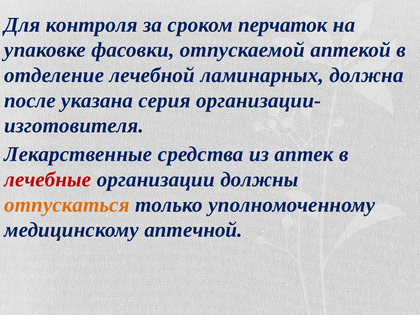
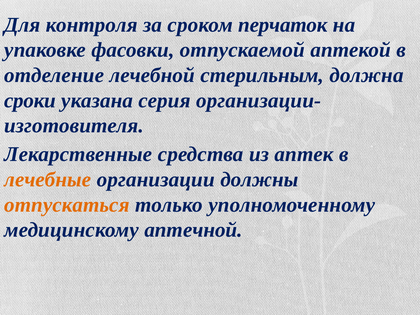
ламинарных: ламинарных -> стерильным (262, 75)
после: после -> сроки (30, 100)
лечебные colour: red -> orange (48, 180)
